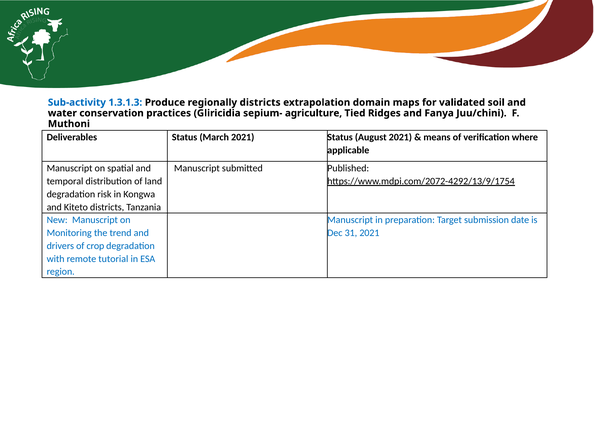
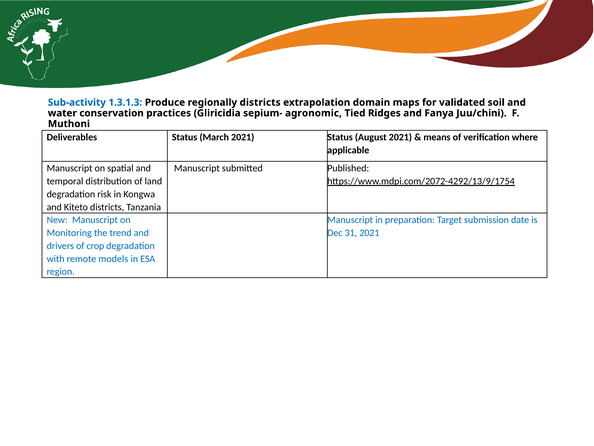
agriculture: agriculture -> agronomic (313, 113)
tutorial: tutorial -> models (113, 258)
